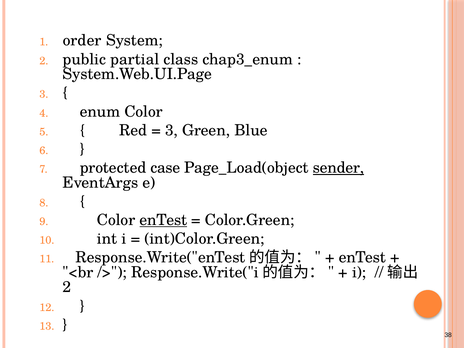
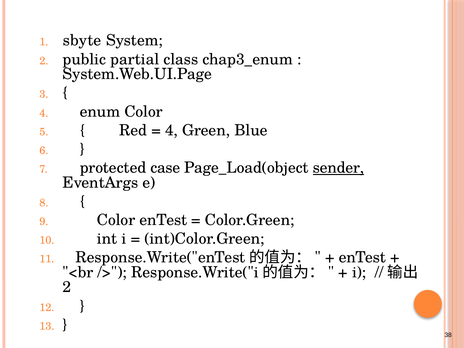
order: order -> sbyte (82, 41)
3: 3 -> 4 (172, 130)
enTest underline: present -> none (163, 220)
